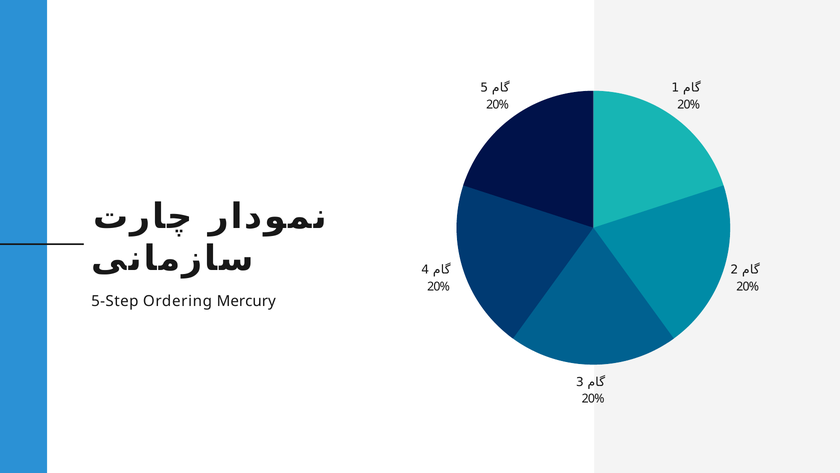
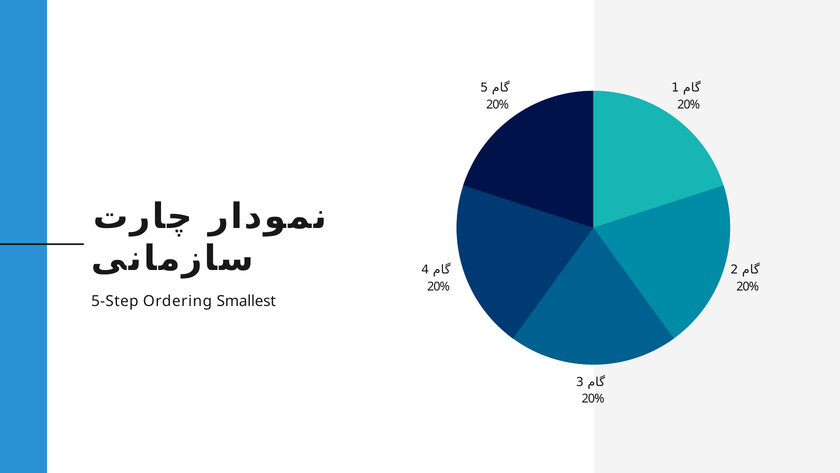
Mercury: Mercury -> Smallest (246, 301)
